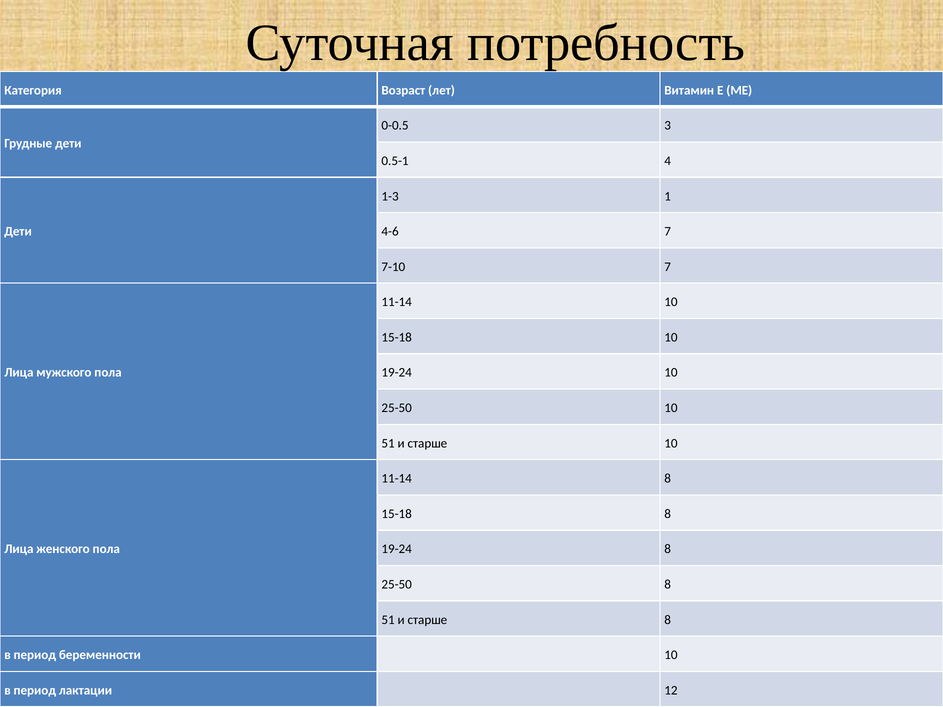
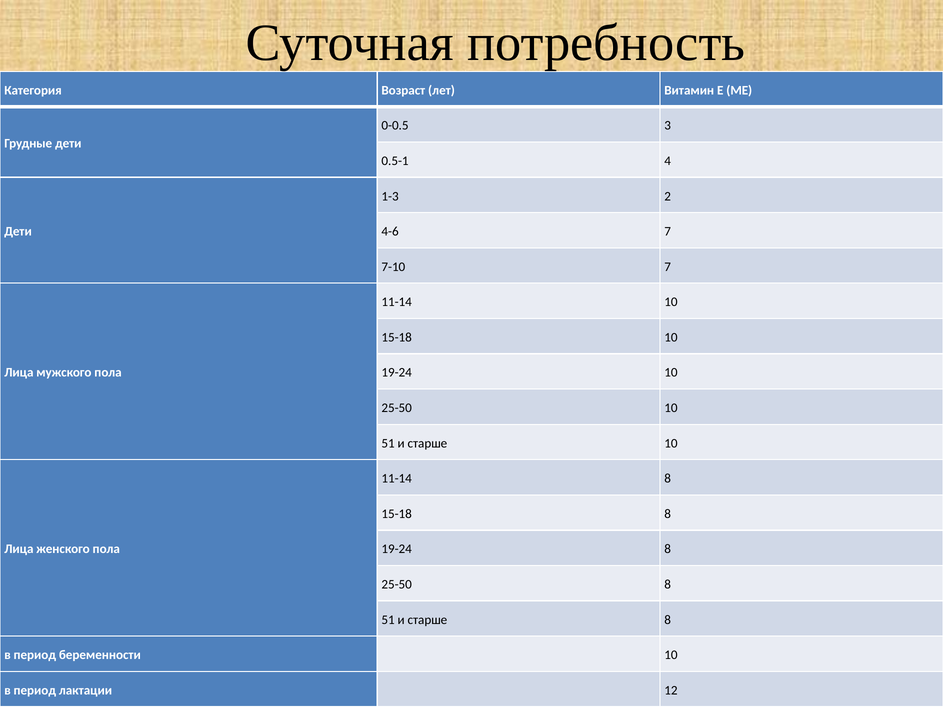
1: 1 -> 2 (668, 196)
